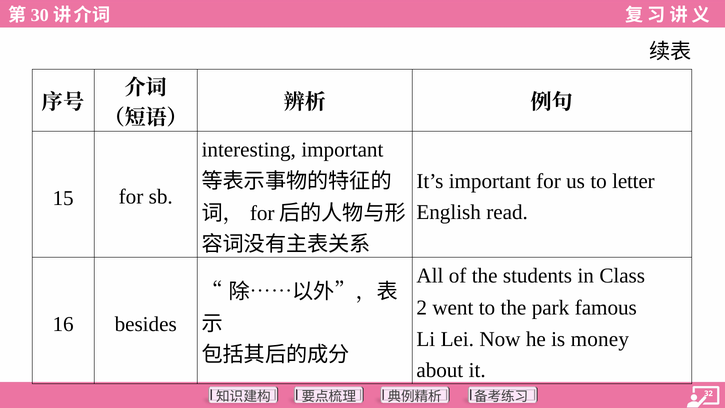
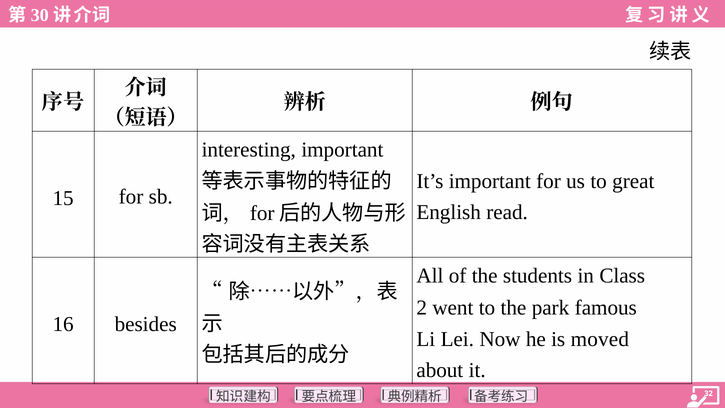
letter: letter -> great (633, 181)
money: money -> moved (600, 339)
